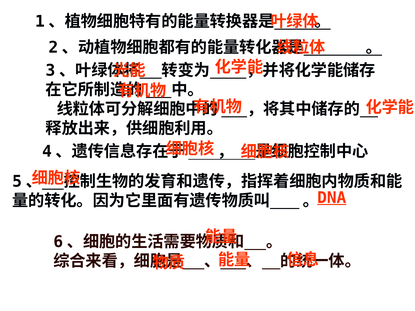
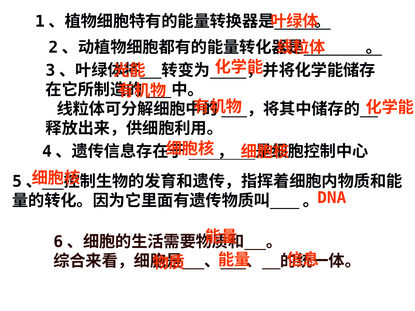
DNA underline: present -> none (332, 198)
